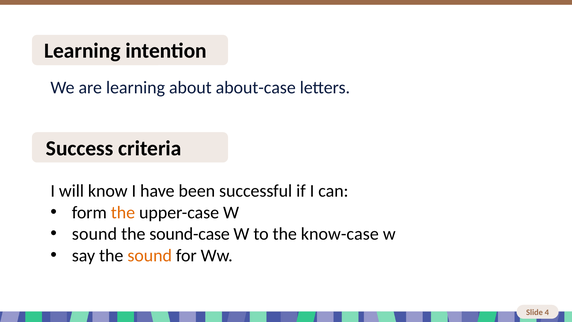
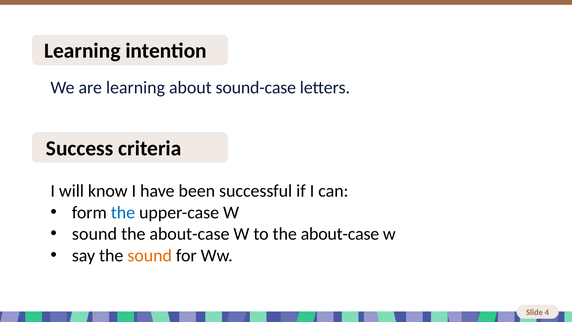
about-case: about-case -> sound-case (256, 87)
the colour: orange -> blue (123, 212)
sound-case: sound-case -> about-case (189, 234)
to the know-case: know-case -> about-case (340, 234)
